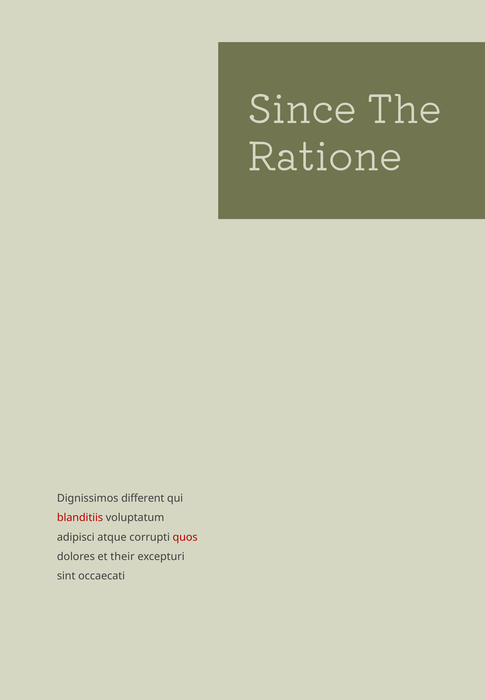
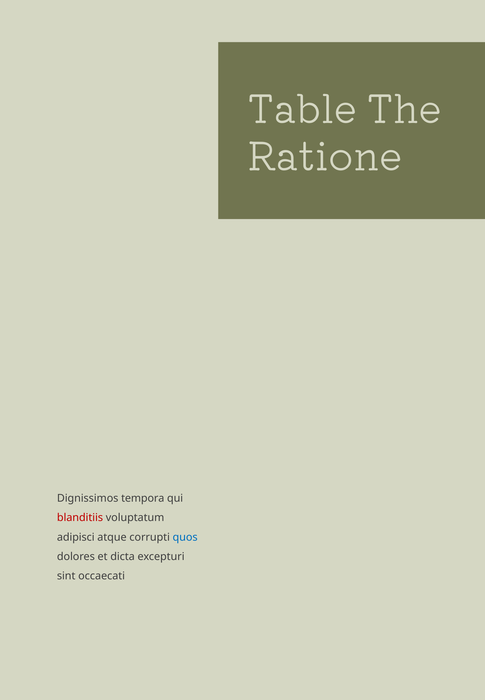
Since: Since -> Table (302, 110)
different: different -> tempora (143, 499)
quos colour: red -> blue (185, 538)
their: their -> dicta (123, 557)
